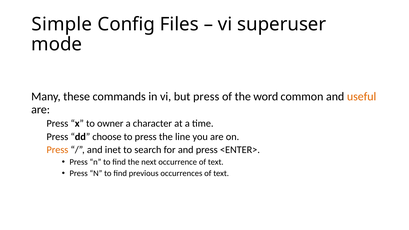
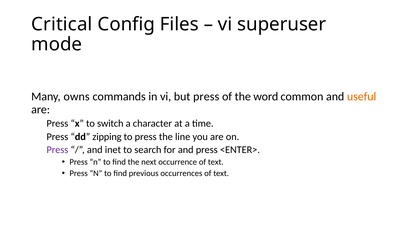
Simple: Simple -> Critical (62, 24)
these: these -> owns (77, 97)
owner: owner -> switch (110, 124)
choose: choose -> zipping (107, 137)
Press colour: orange -> purple (57, 150)
